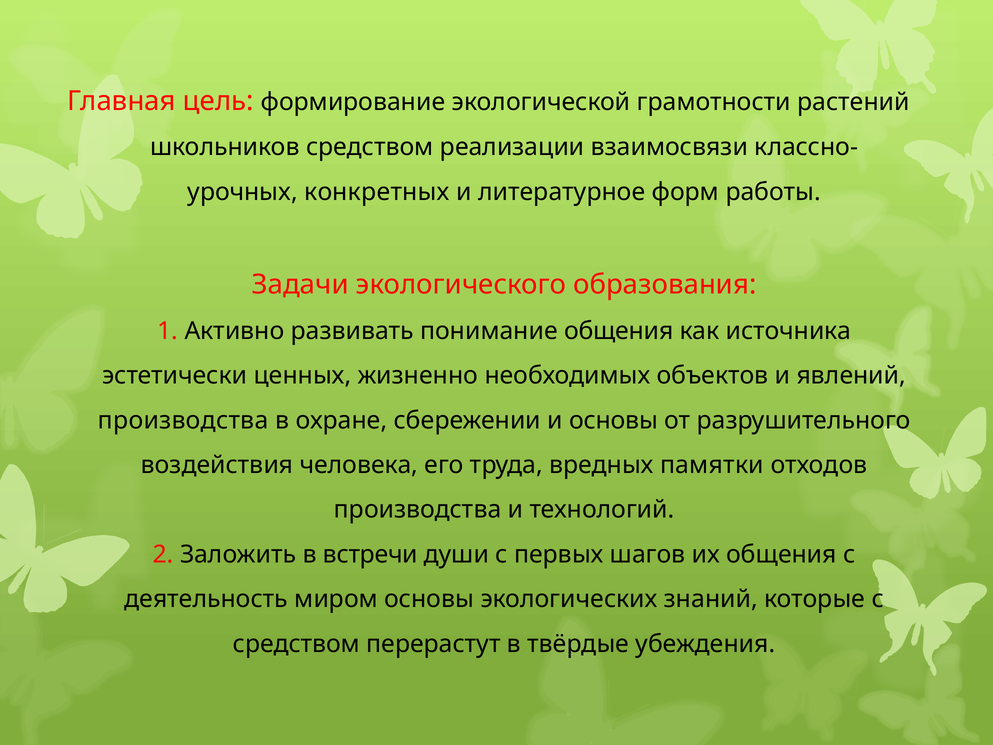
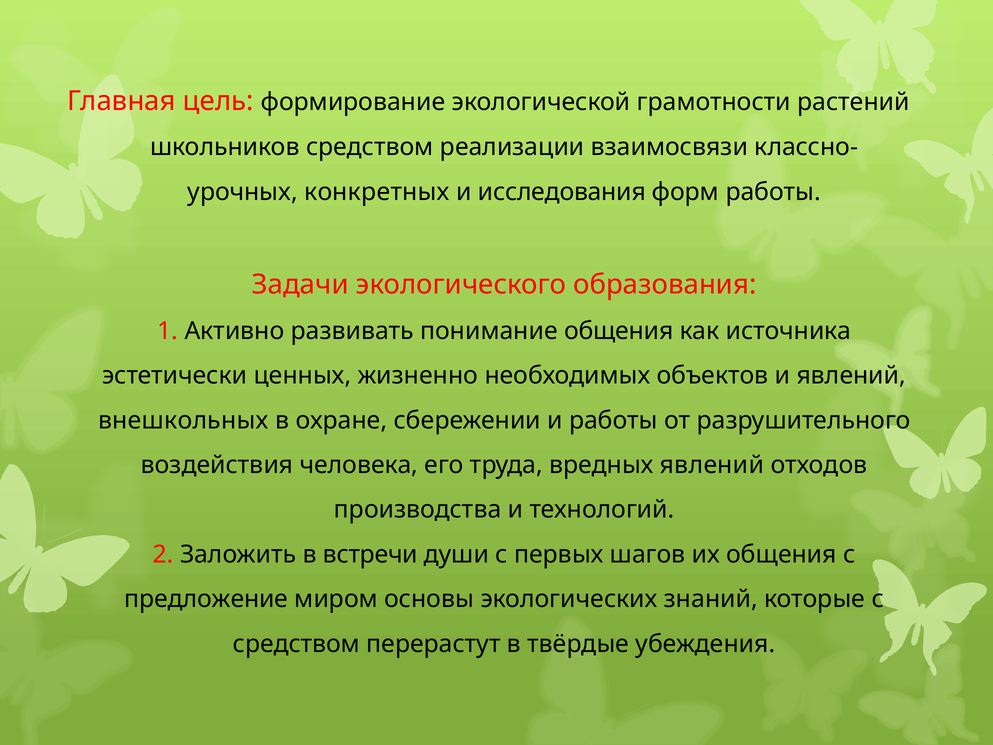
литературное: литературное -> исследования (562, 192)
производства: производства -> внешкольных (183, 420)
и основы: основы -> работы (613, 420)
вредных памятки: памятки -> явлений (712, 465)
деятельность: деятельность -> предложение (206, 599)
